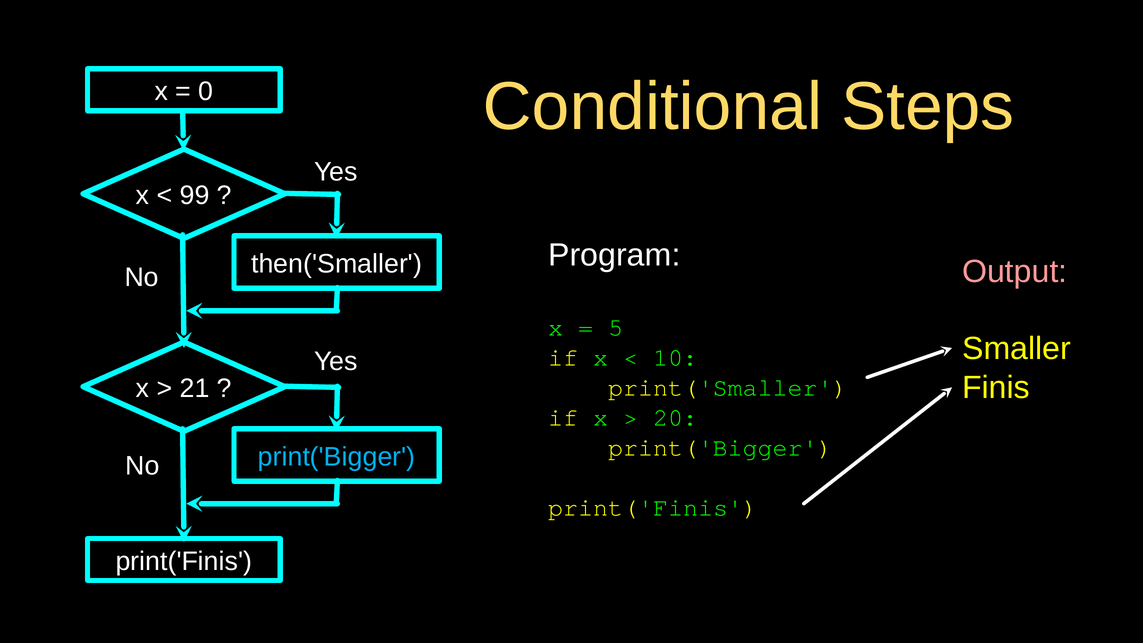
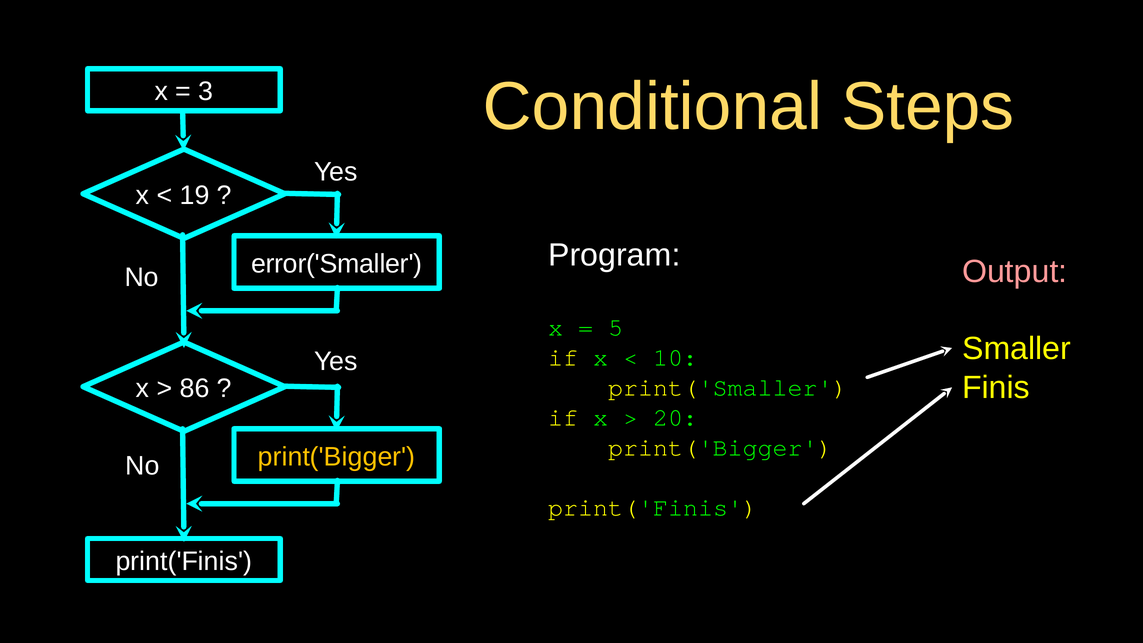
0: 0 -> 3 (206, 92)
99: 99 -> 19 (195, 196)
then('Smaller: then('Smaller -> error('Smaller (337, 264)
21: 21 -> 86 (195, 388)
print('Bigger colour: light blue -> yellow (337, 457)
